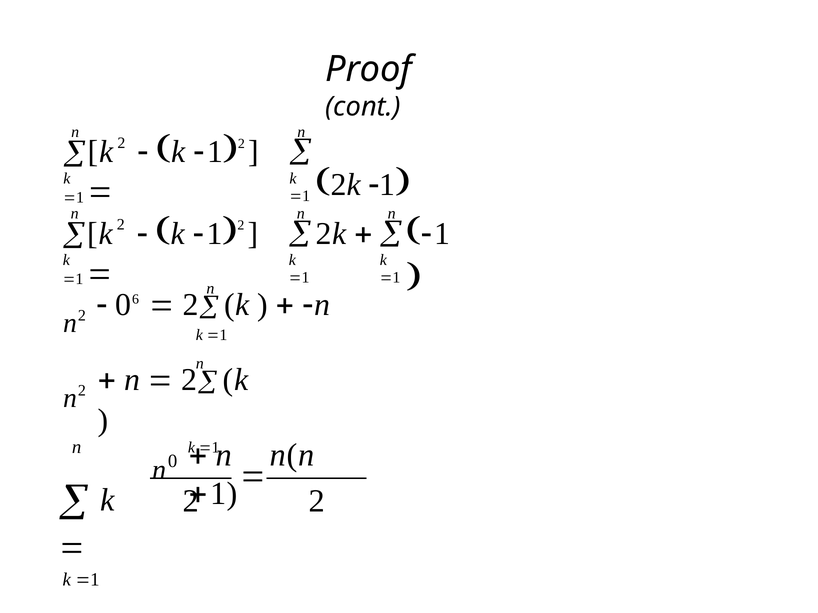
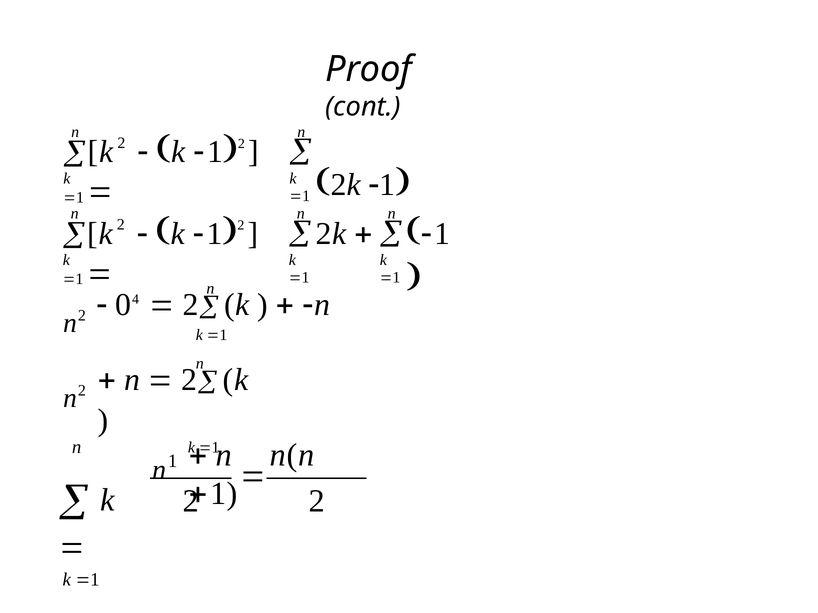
6: 6 -> 4 (136, 299)
n 0: 0 -> 1 (173, 461)
